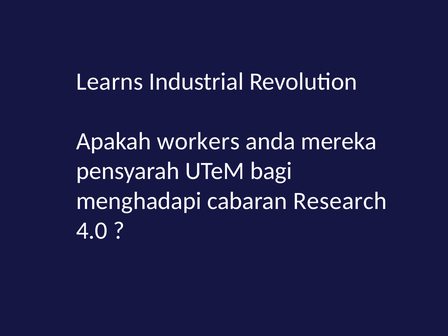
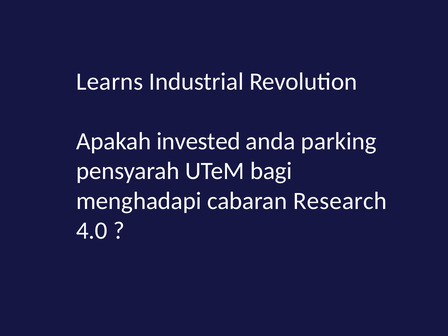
workers: workers -> invested (198, 141)
mereka: mereka -> parking (339, 141)
